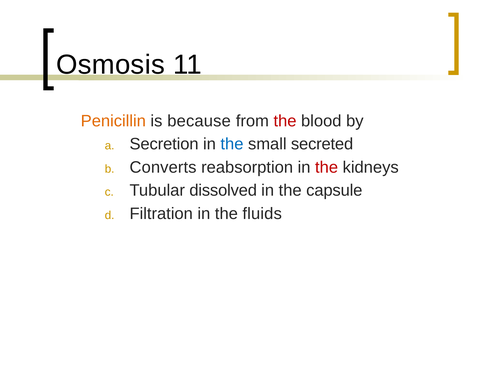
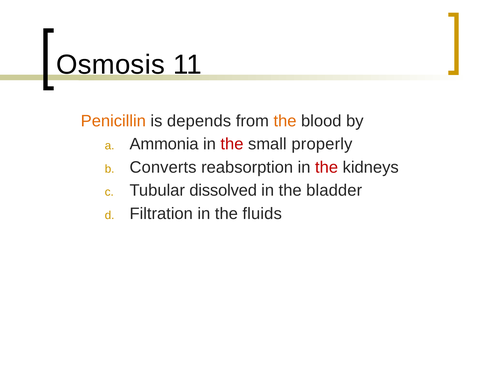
because: because -> depends (199, 121)
the colour: red -> orange (285, 121)
Secretion: Secretion -> Ammonia (164, 144)
the colour: blue -> red (232, 144)
secreted: secreted -> properly (322, 144)
capsule: capsule -> bladder (334, 190)
